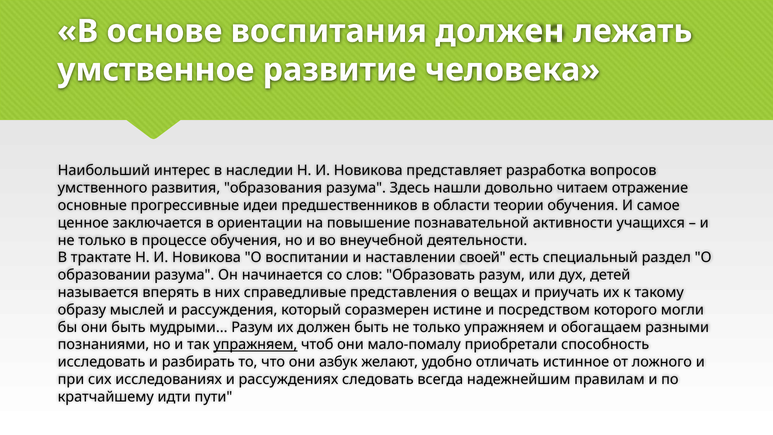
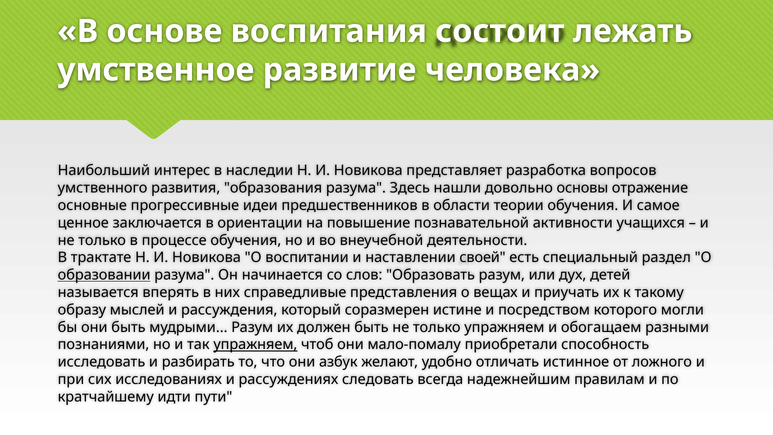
воспитания должен: должен -> состоит (500, 31)
читаем: читаем -> основы (582, 188)
образовании underline: none -> present (104, 275)
